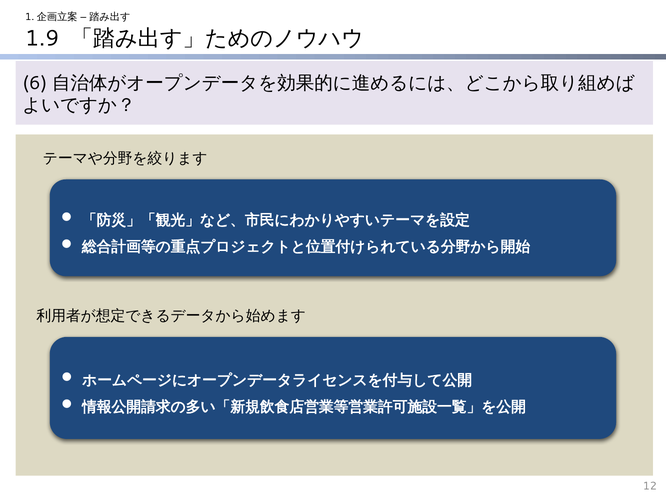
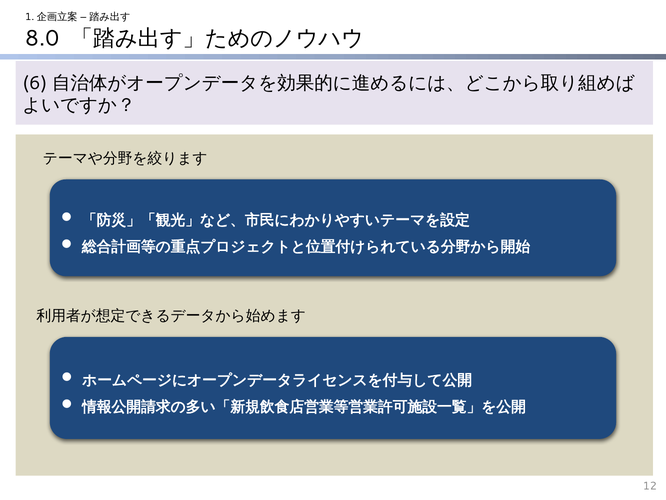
1.9: 1.9 -> 8.0 (42, 38)
